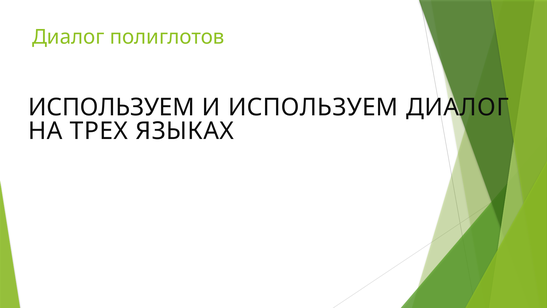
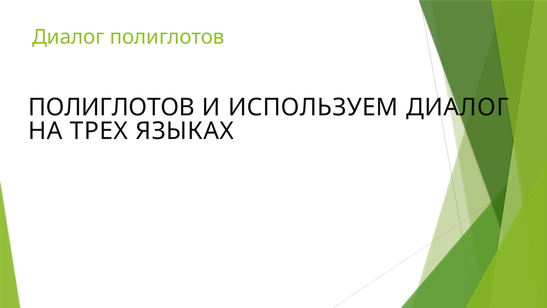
ИСПОЛЬЗУЕМ: ИСПОЛЬЗУЕМ -> ПОЛИГЛОТОВ (111, 107)
